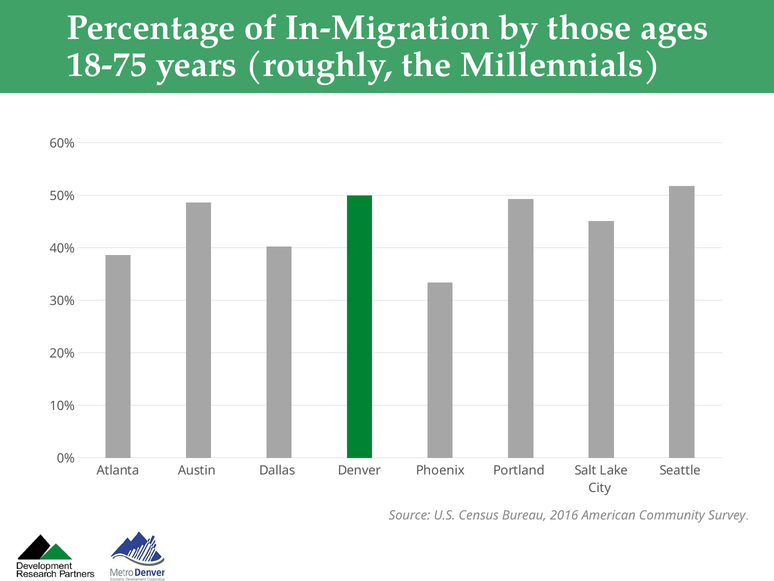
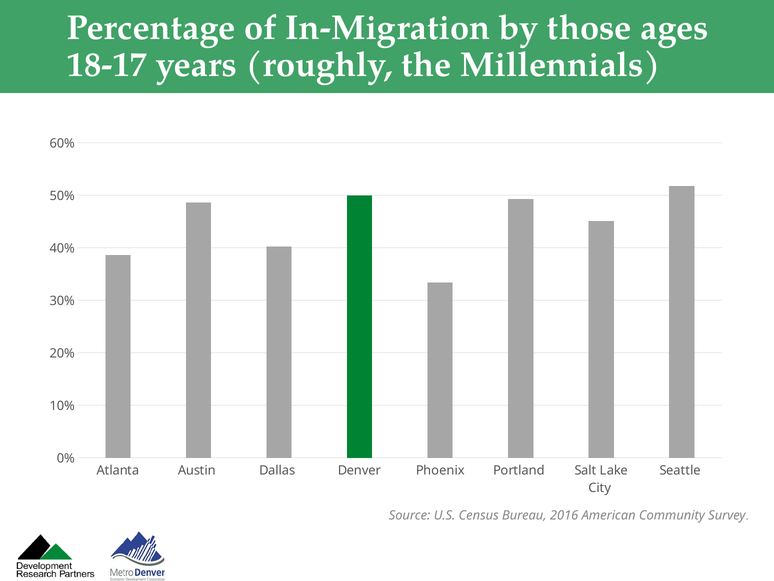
18-75: 18-75 -> 18-17 (107, 65)
